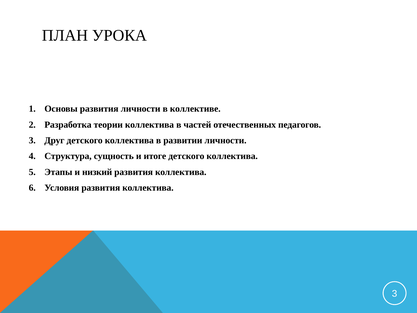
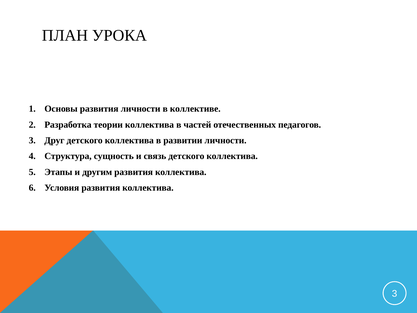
итоге: итоге -> связь (155, 156)
низкий: низкий -> другим (97, 172)
